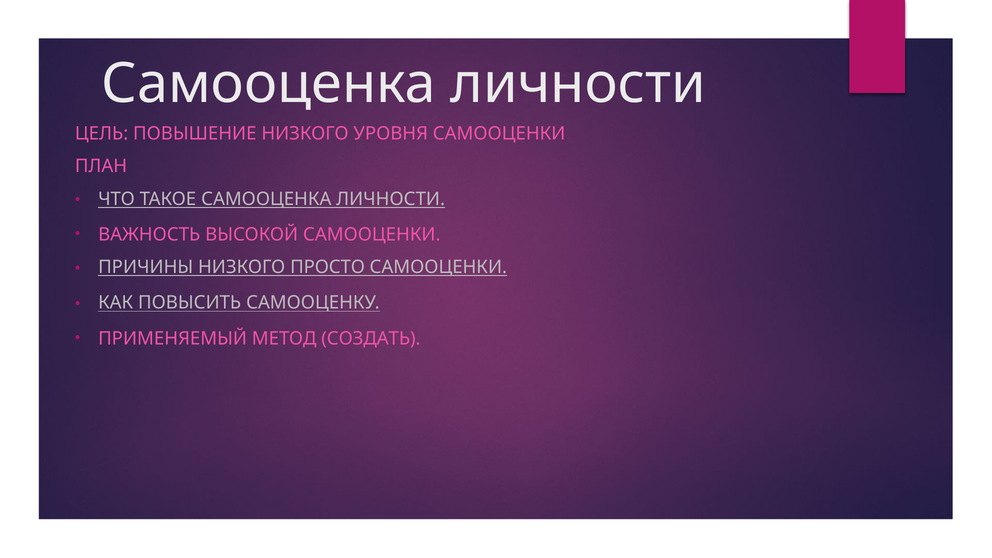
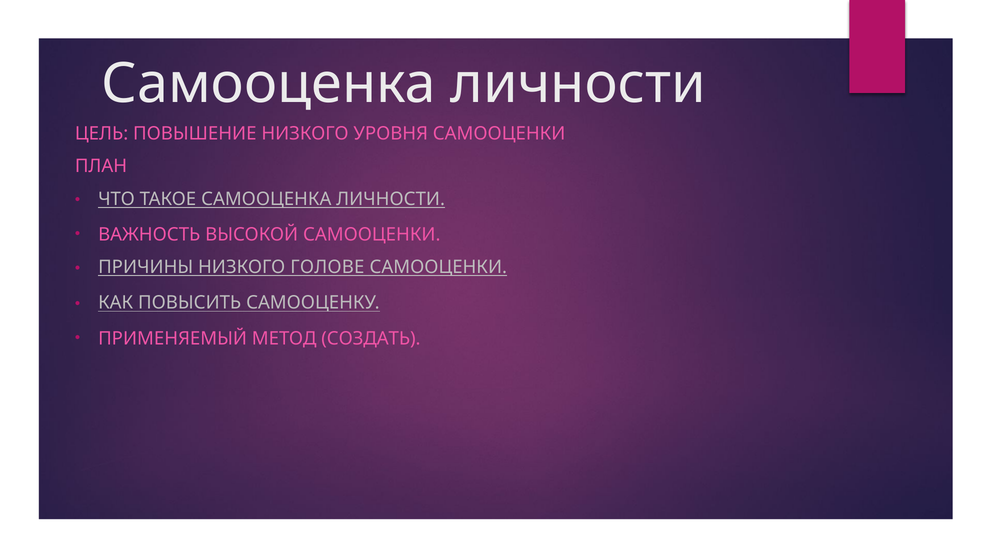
ПРОСТО: ПРОСТО -> ГОЛОВЕ (327, 267)
